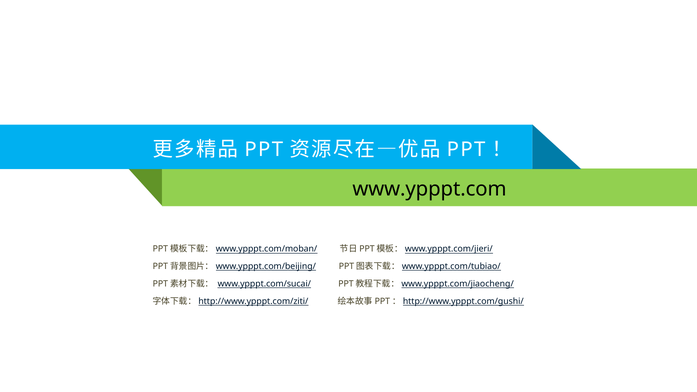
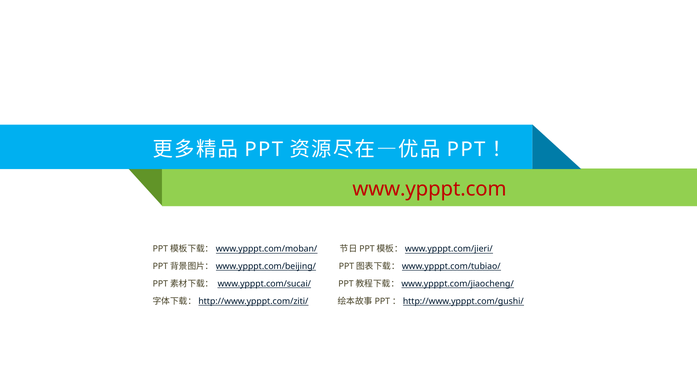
www.ypppt.com colour: black -> red (429, 189)
